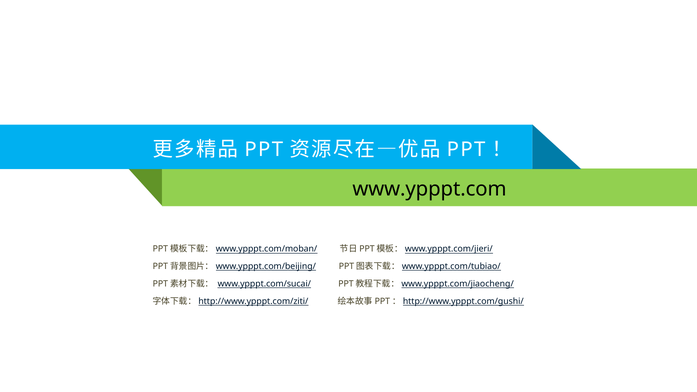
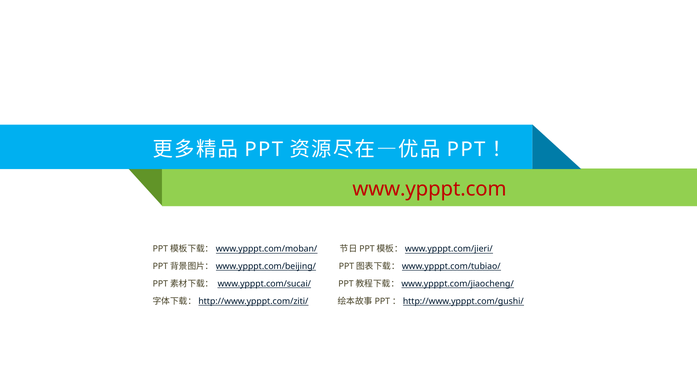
www.ypppt.com colour: black -> red (429, 189)
